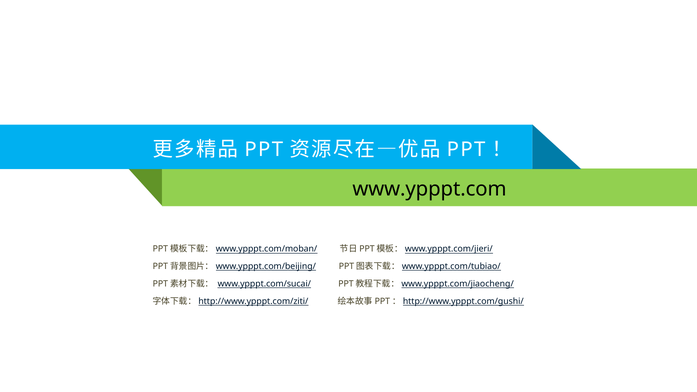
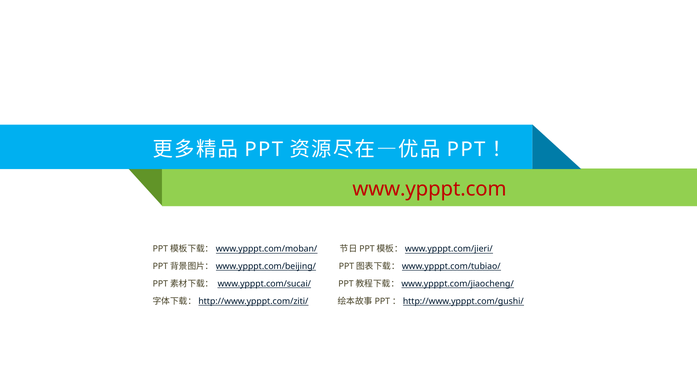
www.ypppt.com colour: black -> red (429, 189)
